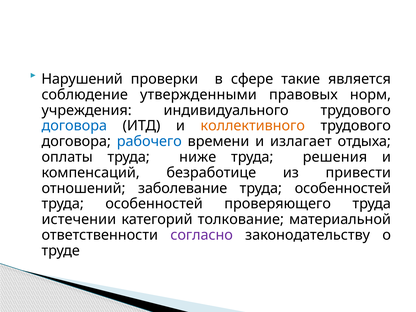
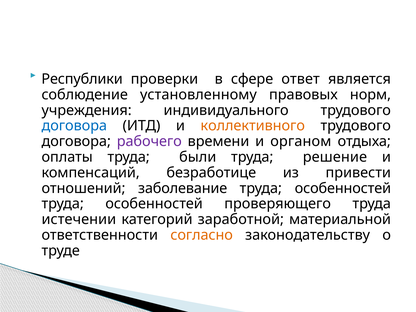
Нарушений: Нарушений -> Республики (82, 79)
такие: такие -> ответ (301, 79)
утвержденными: утвержденными -> установленному (198, 95)
рабочего colour: blue -> purple (149, 141)
излагает: излагает -> органом (301, 141)
ниже: ниже -> были (198, 157)
решения: решения -> решение (335, 157)
толкование: толкование -> заработной (241, 219)
согласно colour: purple -> orange (202, 235)
